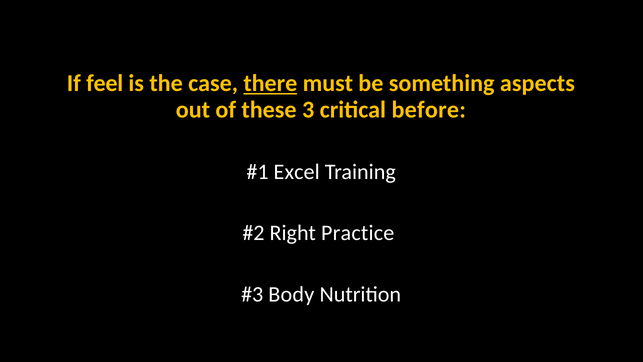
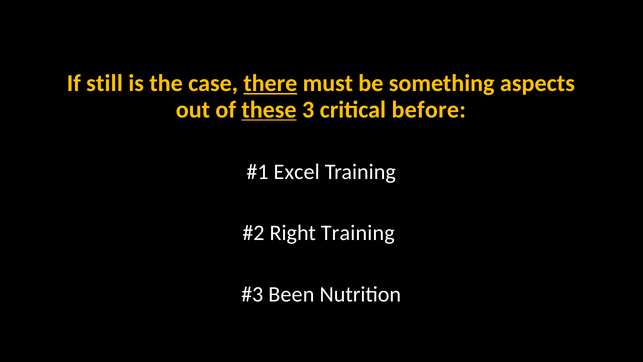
feel: feel -> still (105, 83)
these underline: none -> present (269, 110)
Right Practice: Practice -> Training (358, 233)
Body: Body -> Been (291, 294)
